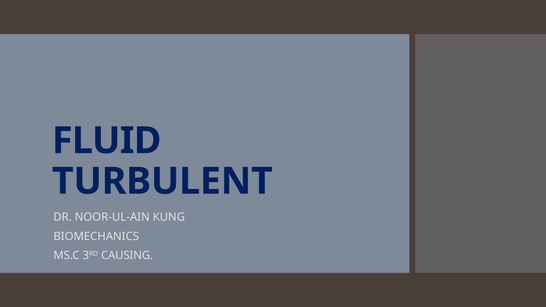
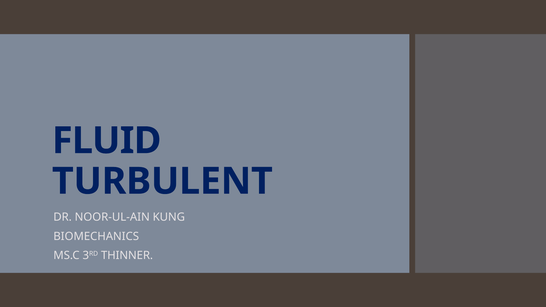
CAUSING: CAUSING -> THINNER (127, 256)
